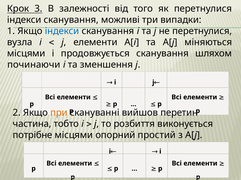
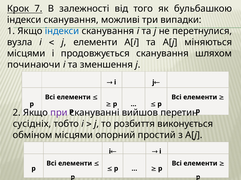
3: 3 -> 7 (38, 9)
як перетнулися: перетнулися -> бульбашкою (203, 9)
при colour: orange -> purple (59, 113)
частина: частина -> сусідніх (32, 124)
потрібне: потрібне -> обміном (33, 136)
